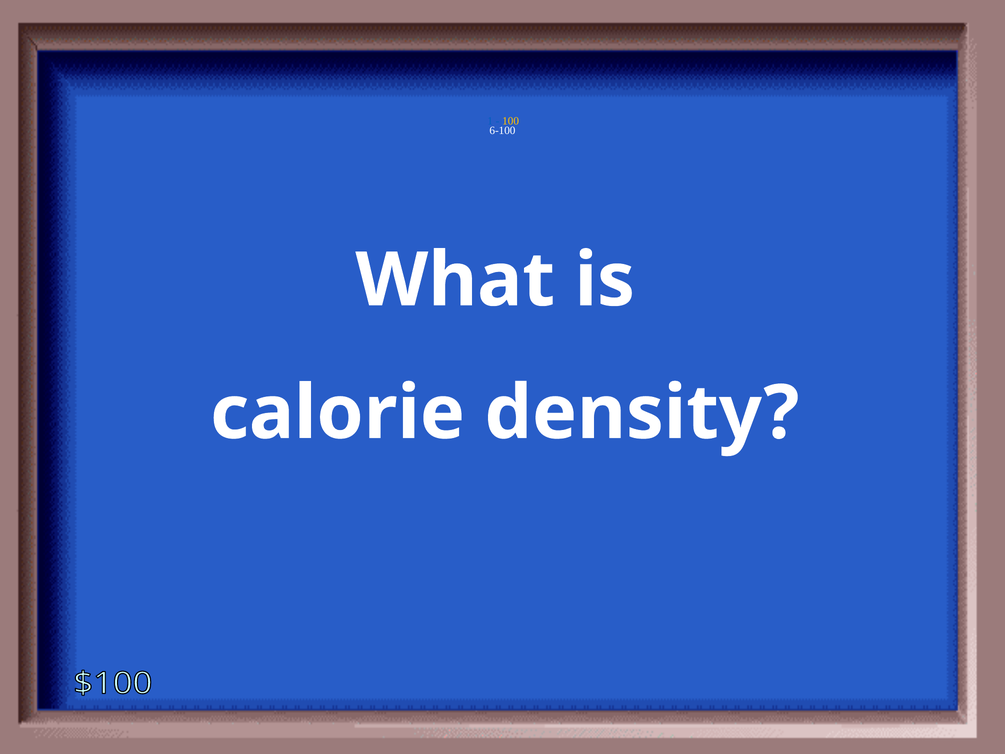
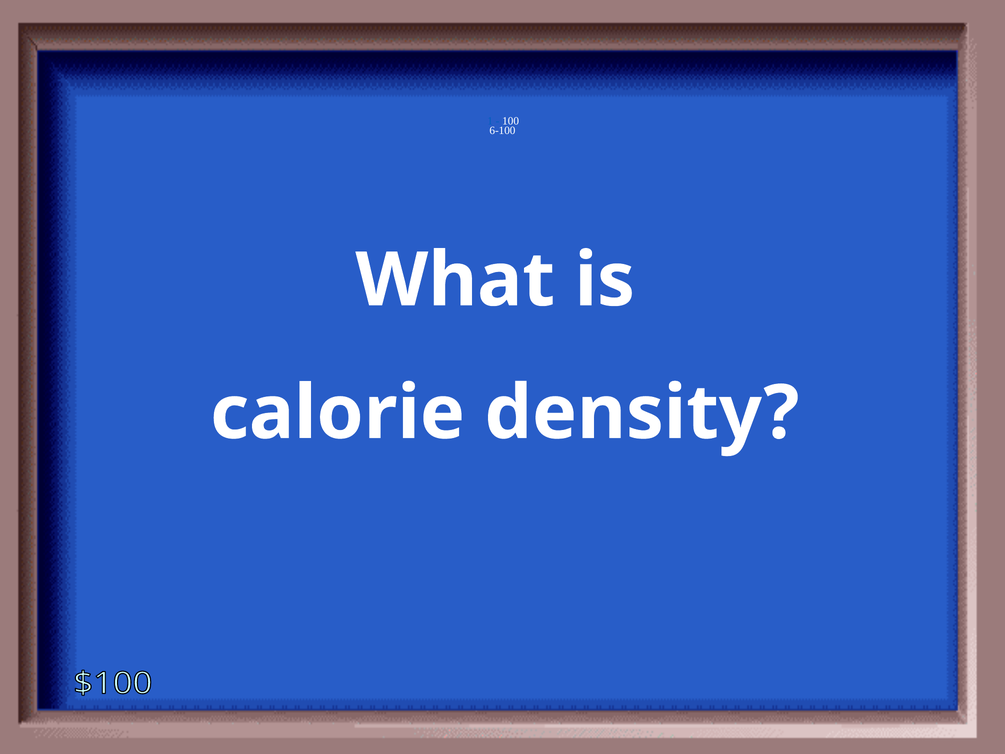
100 colour: yellow -> white (511, 121)
